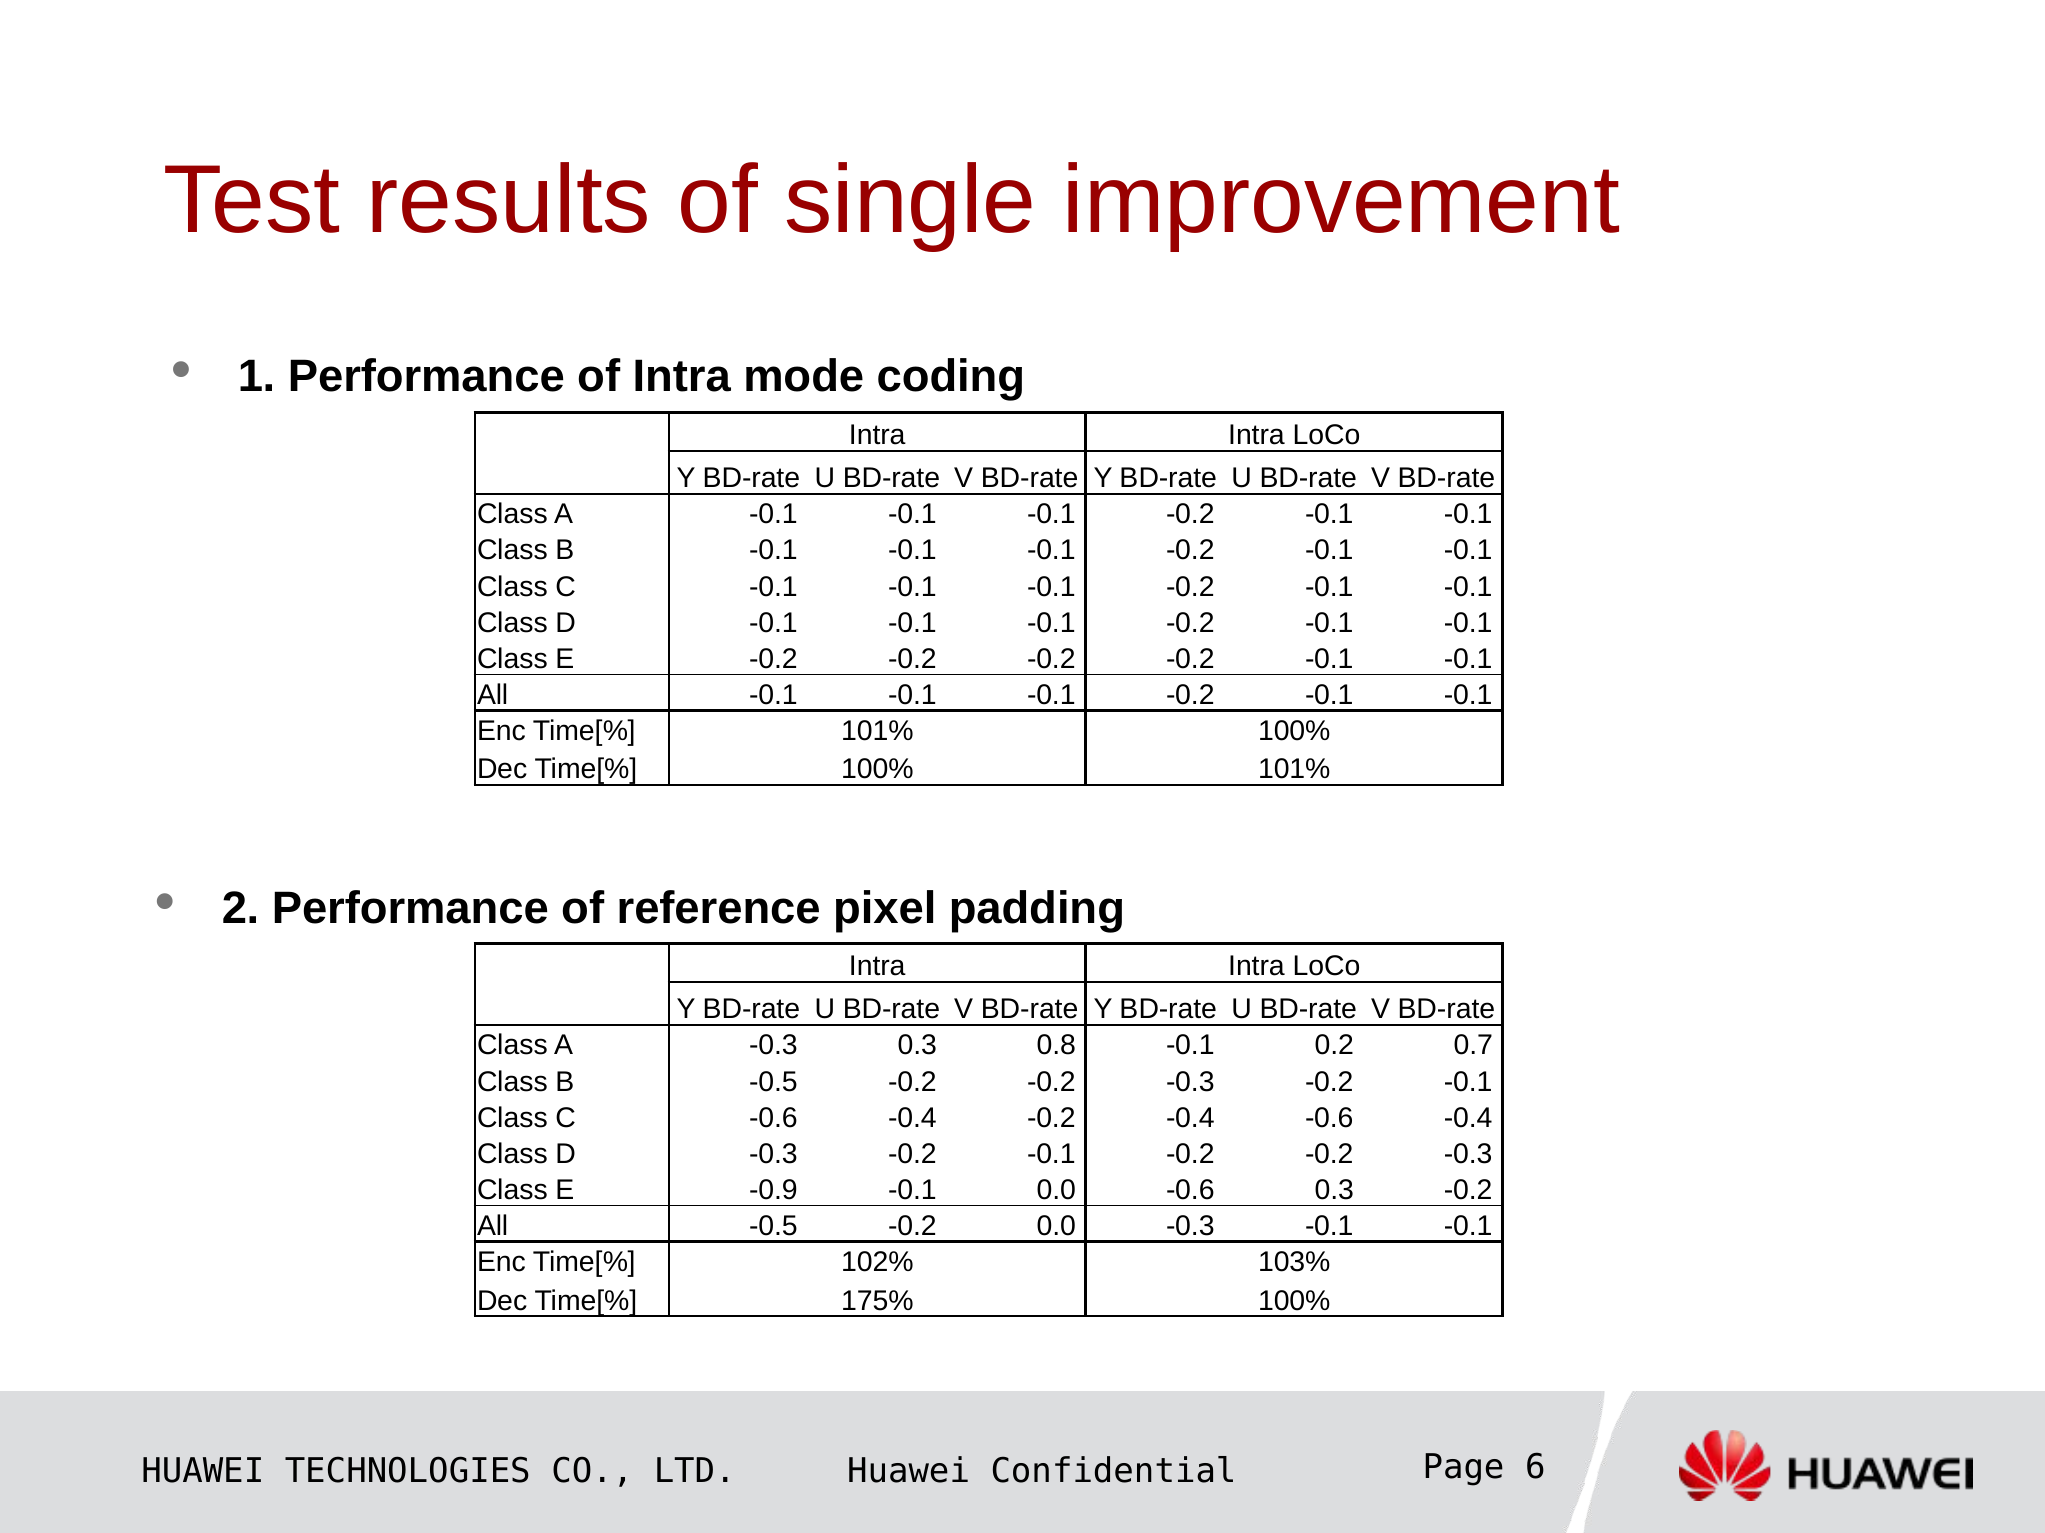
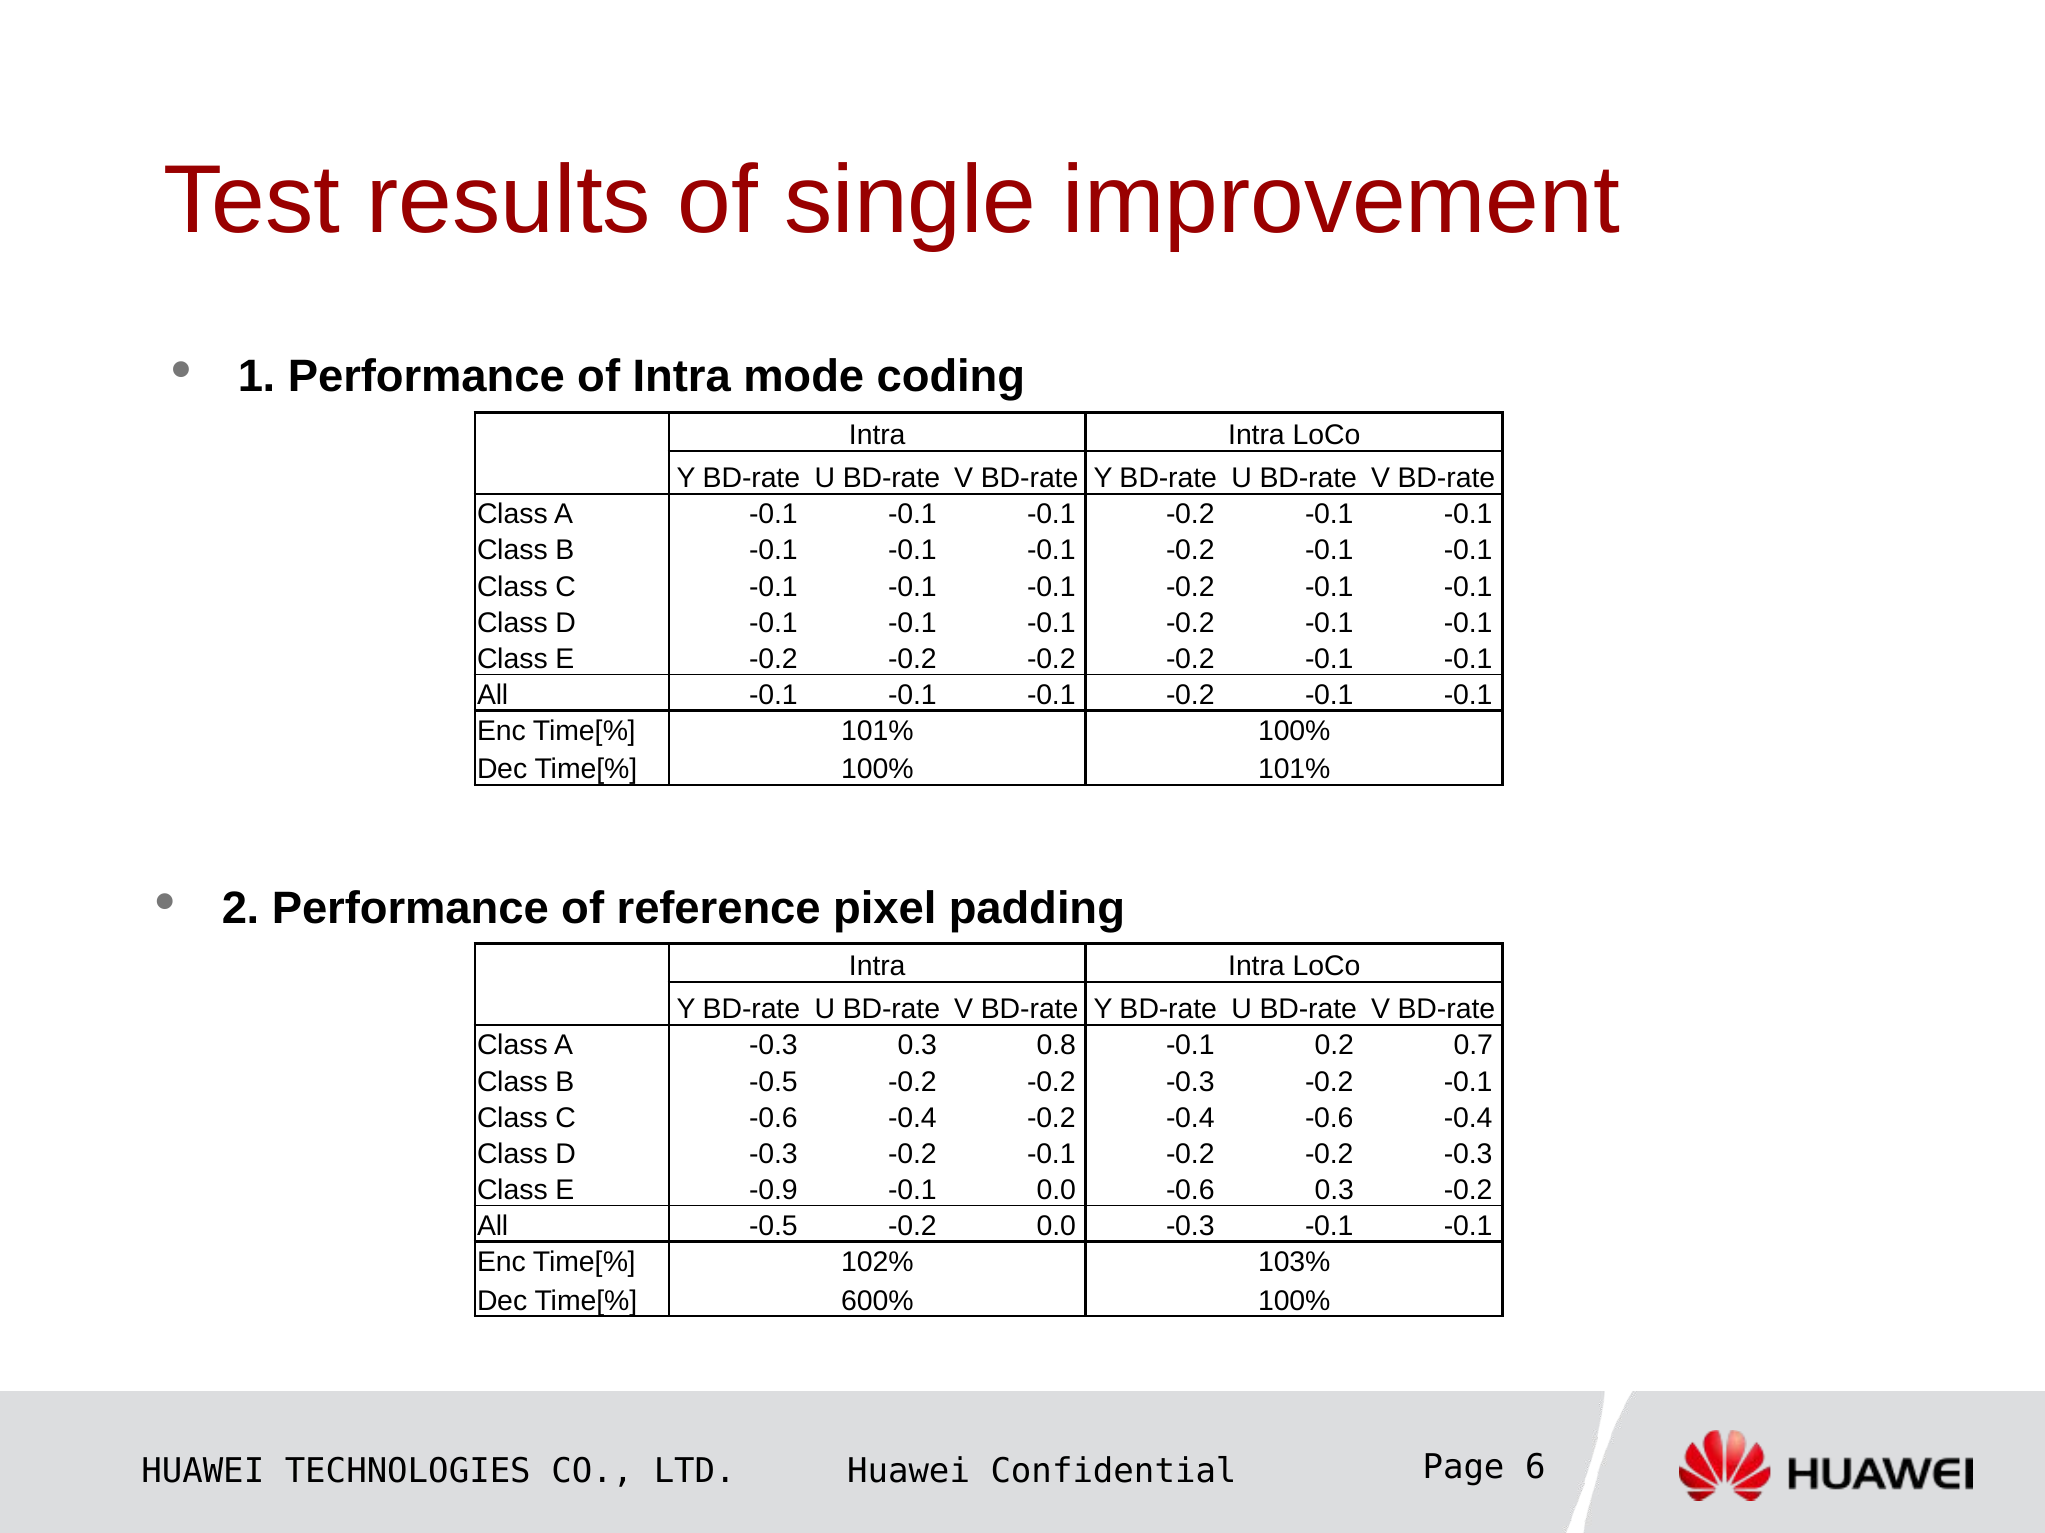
175%: 175% -> 600% (877, 1301)
